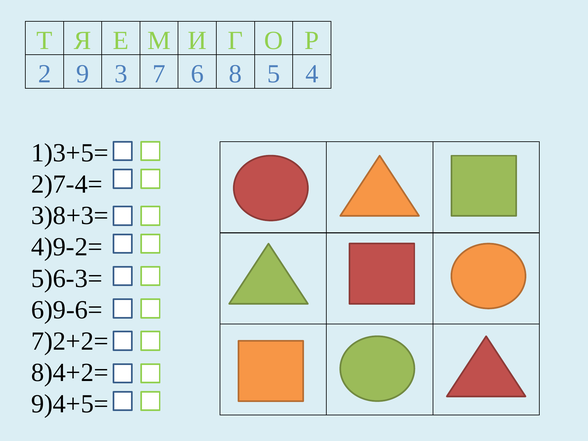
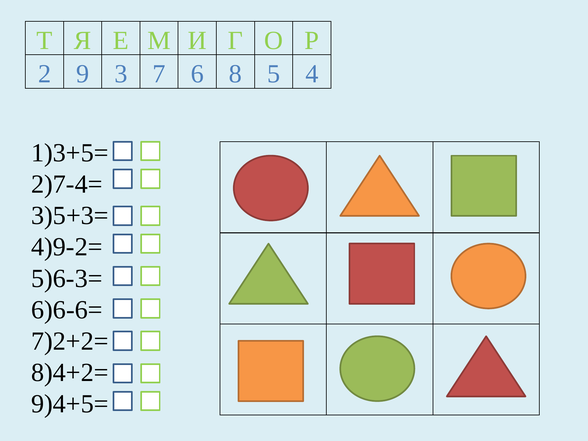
3)8+3=: 3)8+3= -> 3)5+3= (70, 216)
6)9-6=: 6)9-6= -> 6)6-6= (67, 310)
